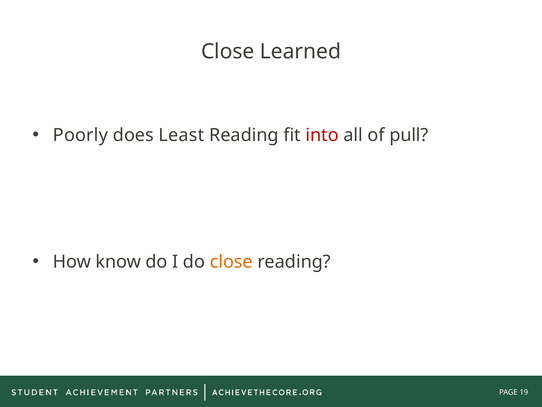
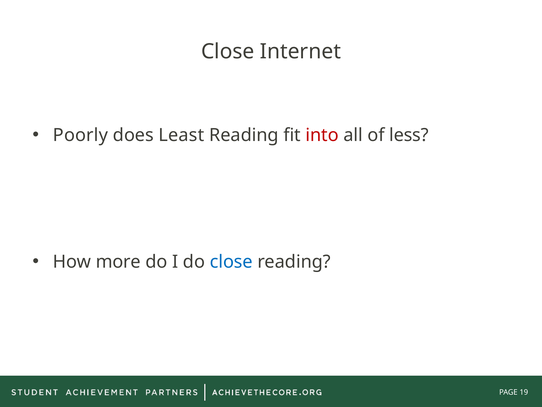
Learned: Learned -> Internet (300, 52)
pull: pull -> less (409, 135)
know: know -> more (118, 261)
close colour: orange -> blue (231, 261)
